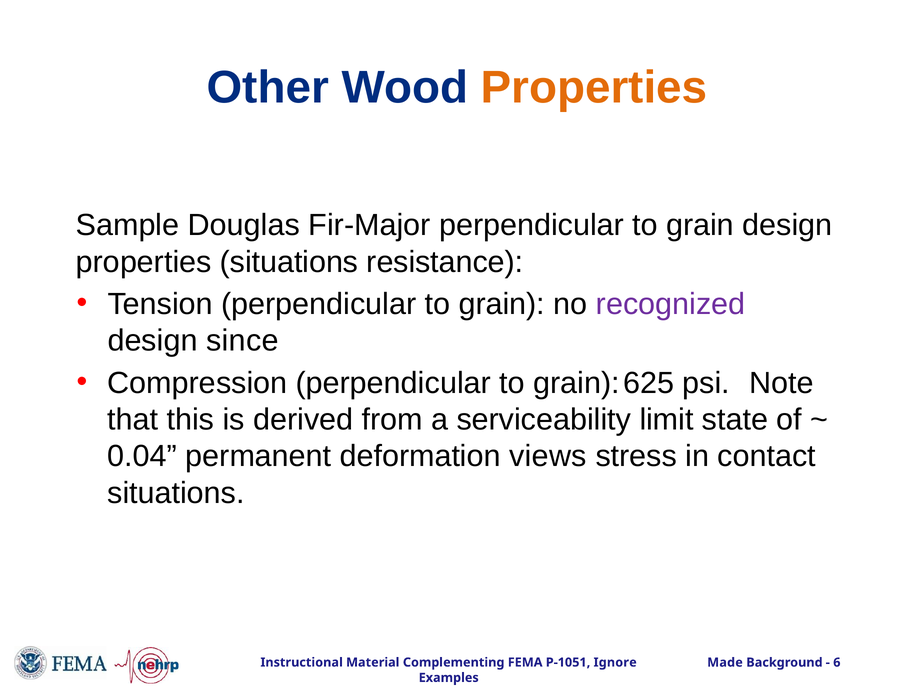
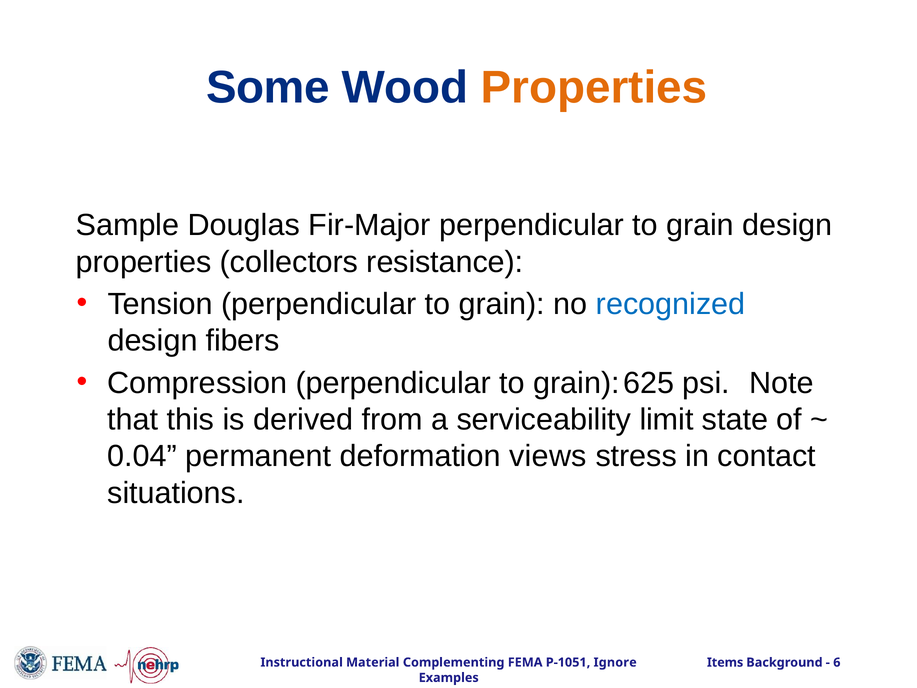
Other: Other -> Some (268, 88)
properties situations: situations -> collectors (289, 262)
recognized colour: purple -> blue (671, 304)
since: since -> fibers (243, 341)
Made: Made -> Items (725, 662)
